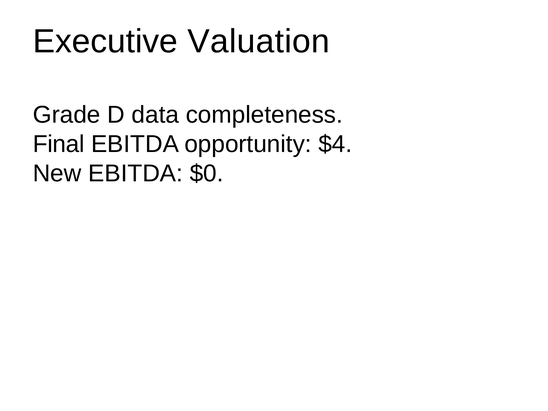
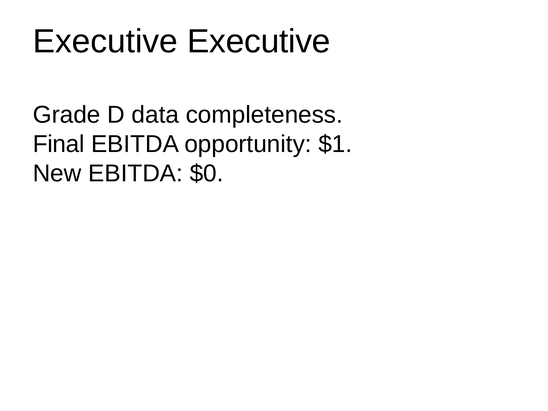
Executive Valuation: Valuation -> Executive (259, 42)
$4: $4 -> $1 (335, 144)
